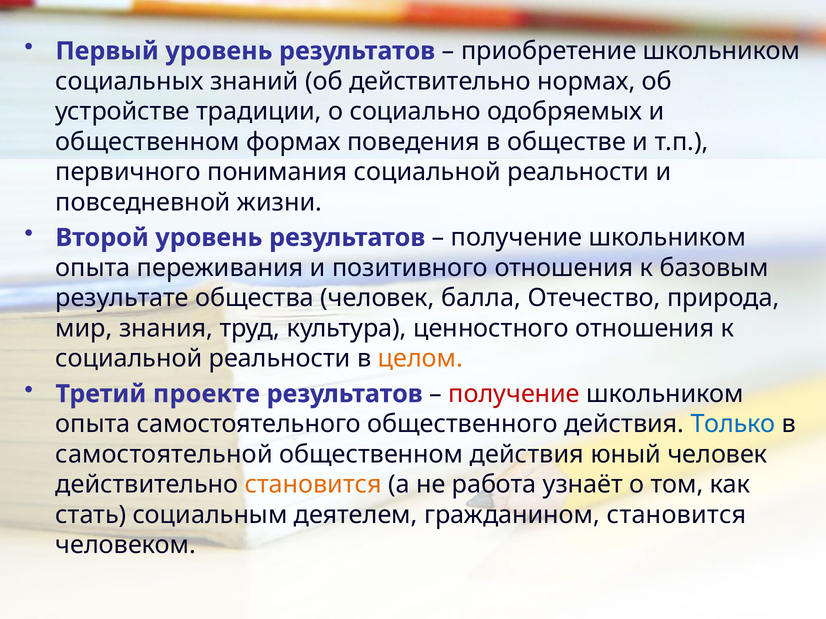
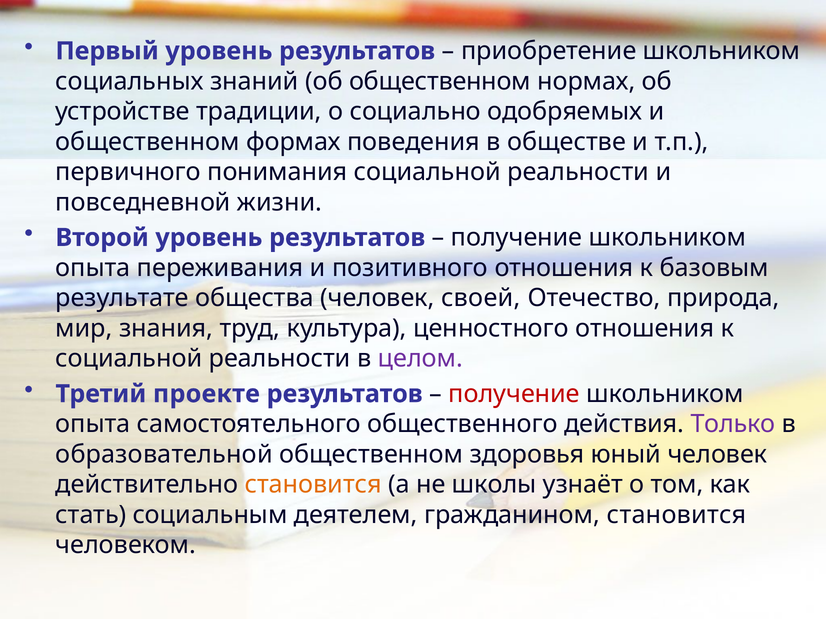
об действительно: действительно -> общественном (440, 81)
балла: балла -> своей (481, 298)
целом colour: orange -> purple (420, 359)
Только colour: blue -> purple (733, 424)
самостоятельной: самостоятельной -> образовательной (164, 455)
общественном действия: действия -> здоровья (527, 455)
работа: работа -> школы (494, 485)
